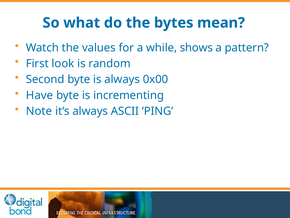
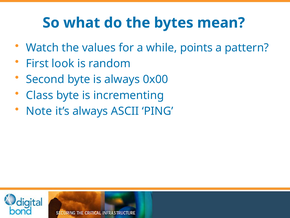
shows: shows -> points (196, 48)
Have: Have -> Class (40, 95)
